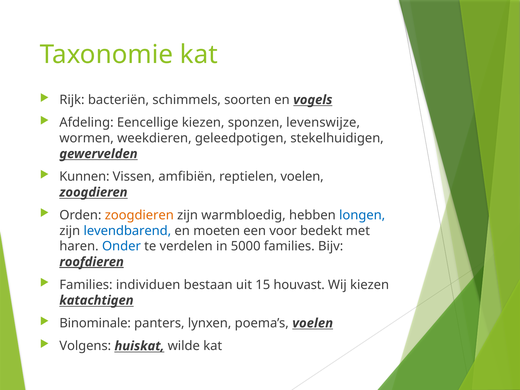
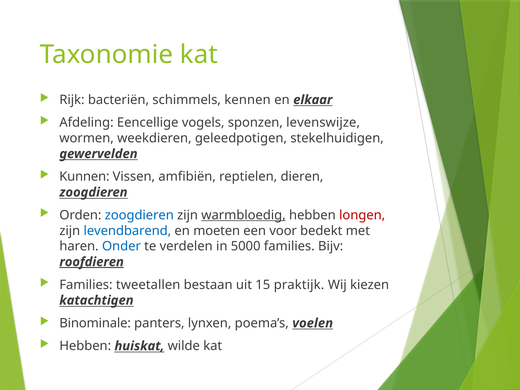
soorten: soorten -> kennen (248, 100)
vogels: vogels -> elkaar (313, 100)
Eencellige kiezen: kiezen -> vogels (203, 123)
reptielen voelen: voelen -> dieren (302, 177)
zoogdieren colour: orange -> blue (139, 215)
warmbloedig underline: none -> present (244, 215)
longen colour: blue -> red (362, 215)
individuen: individuen -> tweetallen (148, 285)
houvast: houvast -> praktijk (299, 285)
Volgens: Volgens -> Hebben (85, 346)
